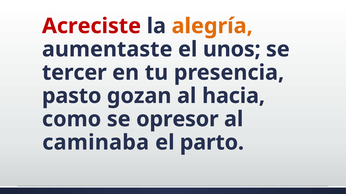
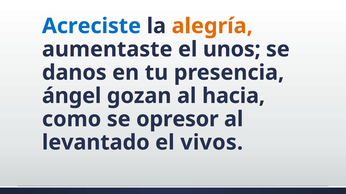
Acreciste colour: red -> blue (91, 26)
tercer: tercer -> danos (74, 73)
pasto: pasto -> ángel (72, 96)
caminaba: caminaba -> levantado (96, 143)
parto: parto -> vivos (212, 143)
